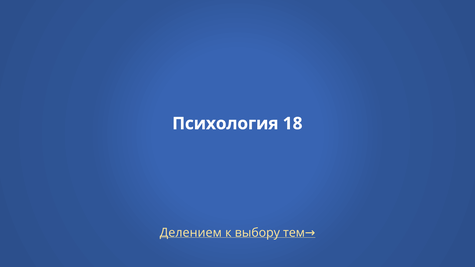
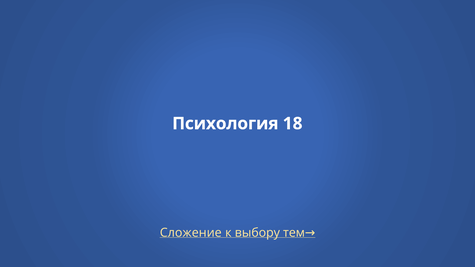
Делением: Делением -> Сложение (191, 233)
